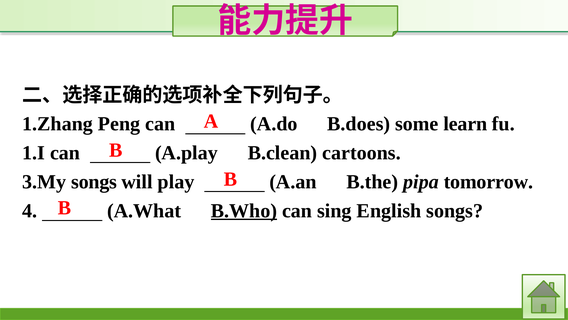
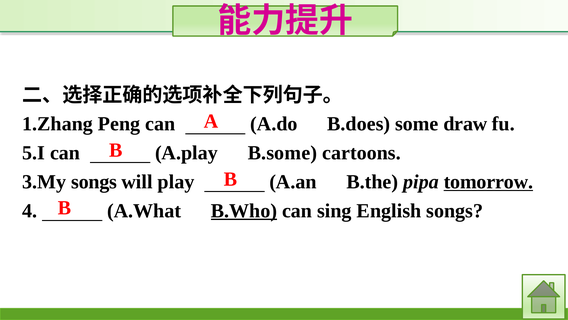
learn: learn -> draw (465, 124)
1.I: 1.I -> 5.I (34, 153)
B.clean: B.clean -> B.some (282, 153)
tomorrow underline: none -> present (488, 182)
